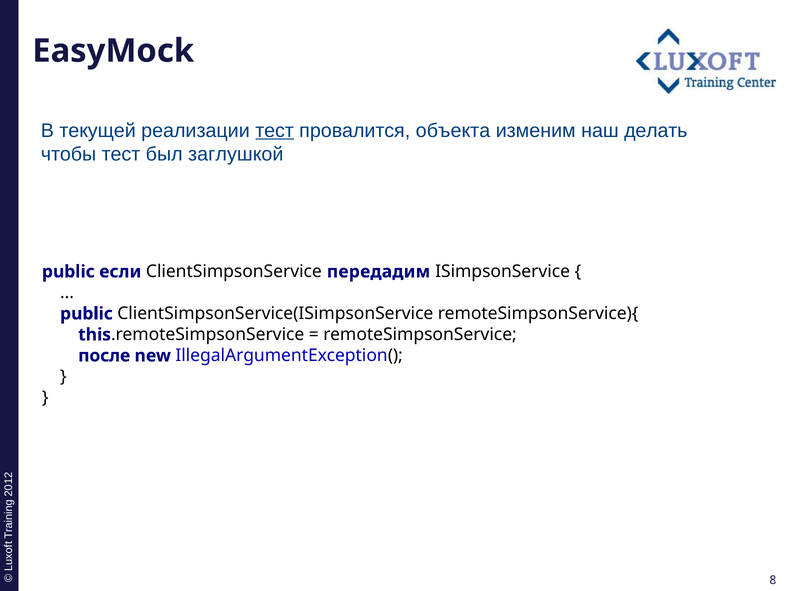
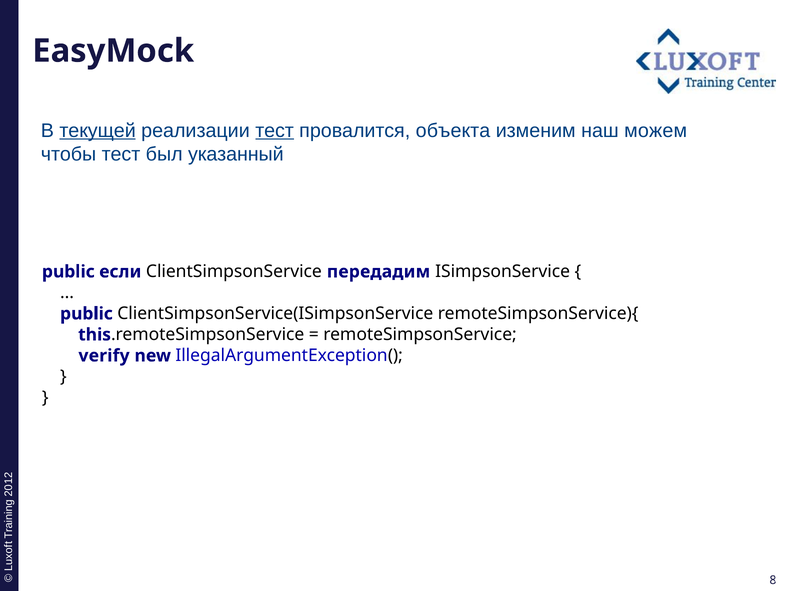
текущей underline: none -> present (98, 131)
делать: делать -> можем (656, 131)
заглушкой: заглушкой -> указанный (236, 154)
после: после -> verify (104, 356)
